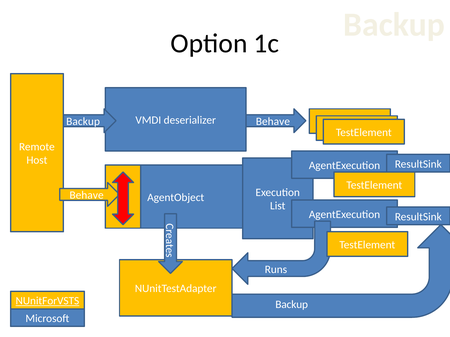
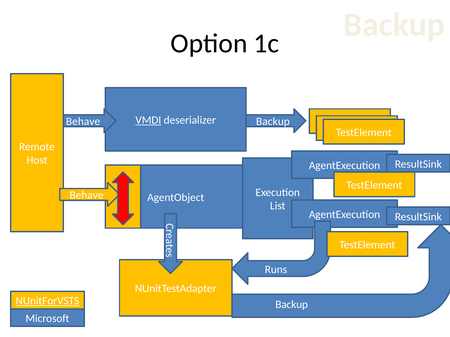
VMDI underline: none -> present (148, 120)
deserializer Behave: Behave -> Backup (273, 122)
Backup: Backup -> Behave (83, 122)
